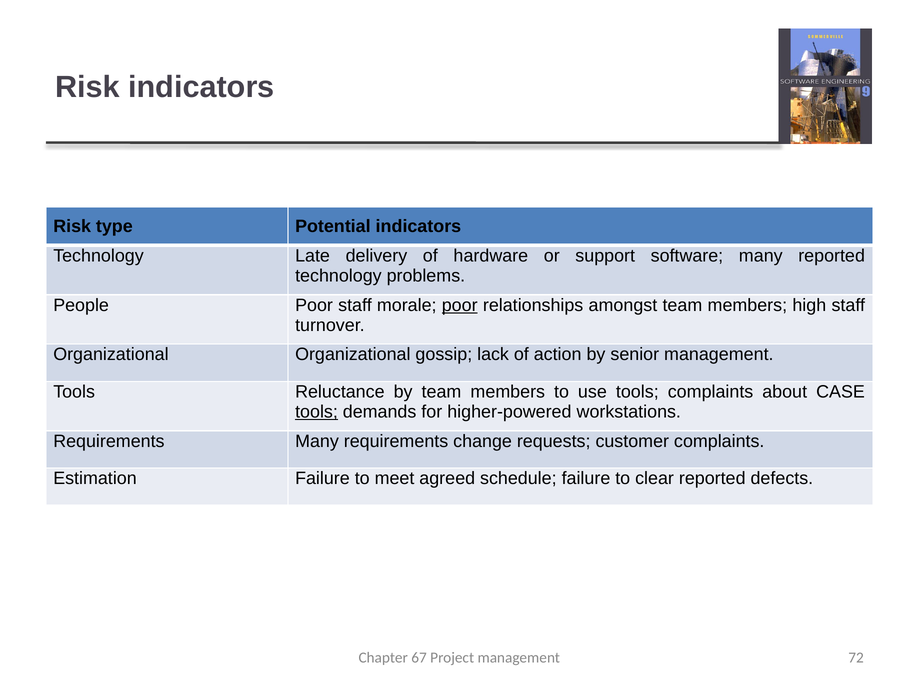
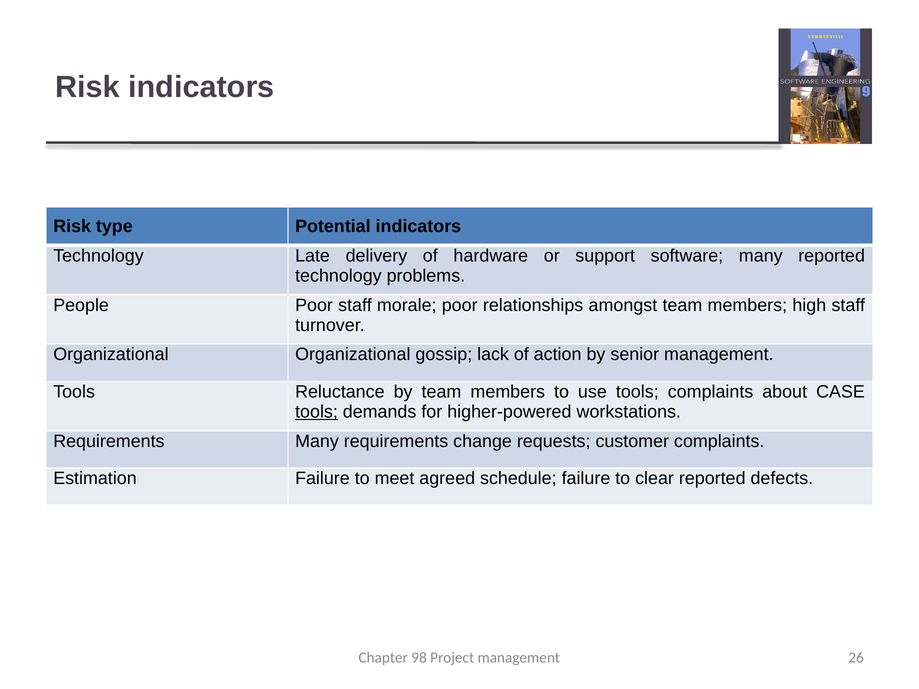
poor underline: present -> none (460, 305)
67: 67 -> 98 (419, 658)
72: 72 -> 26 (856, 658)
